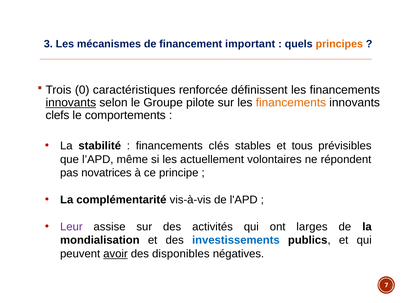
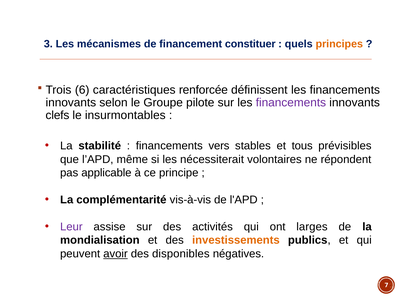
important: important -> constituer (250, 44)
0: 0 -> 6 (82, 90)
innovants underline: present -> none (71, 103)
financements colour: orange -> purple (291, 103)
comportements: comportements -> insurmontables (125, 116)
clés: clés -> vers (219, 146)
actuellement: actuellement -> nécessiterait (212, 160)
novatrices: novatrices -> applicable (106, 173)
investissements colour: blue -> orange (236, 241)
